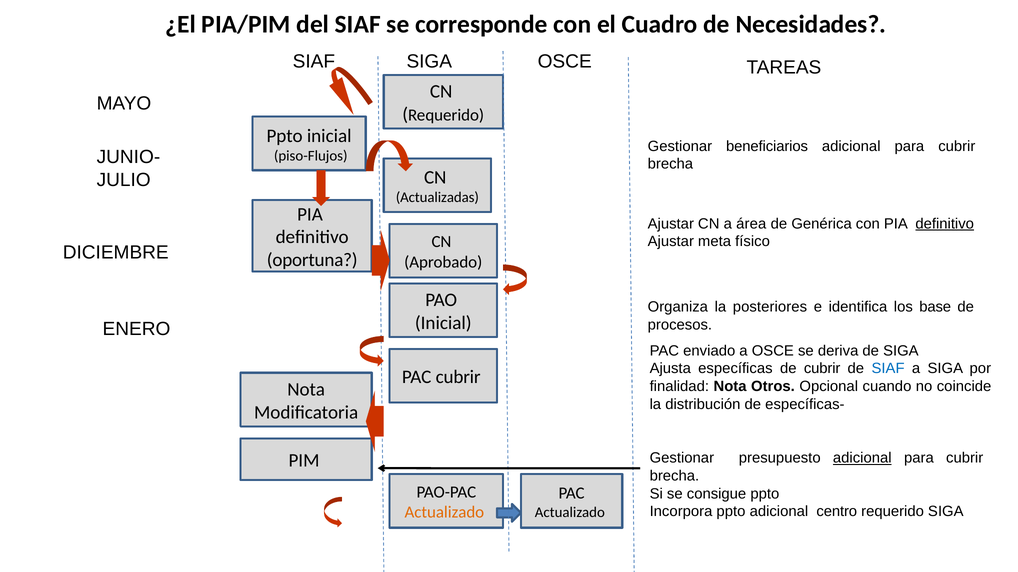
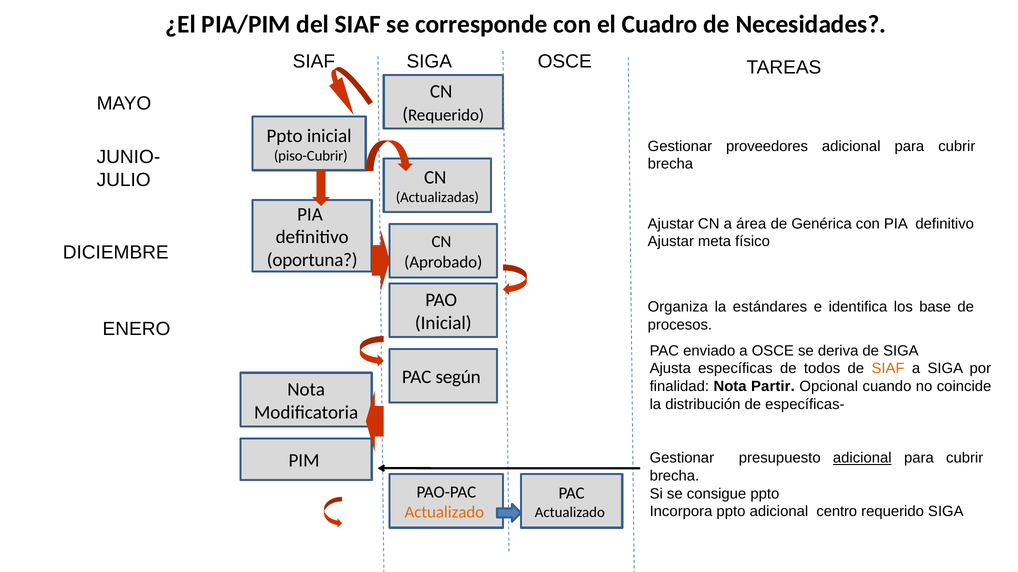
beneficiarios: beneficiarios -> proveedores (767, 146)
piso-Flujos: piso-Flujos -> piso-Cubrir (311, 156)
definitivo underline: present -> none (945, 224)
posteriores: posteriores -> estándares (770, 307)
de cubrir: cubrir -> todos (822, 369)
SIAF colour: blue -> orange (888, 369)
PAC cubrir: cubrir -> según (458, 378)
Otros: Otros -> Partir (773, 387)
